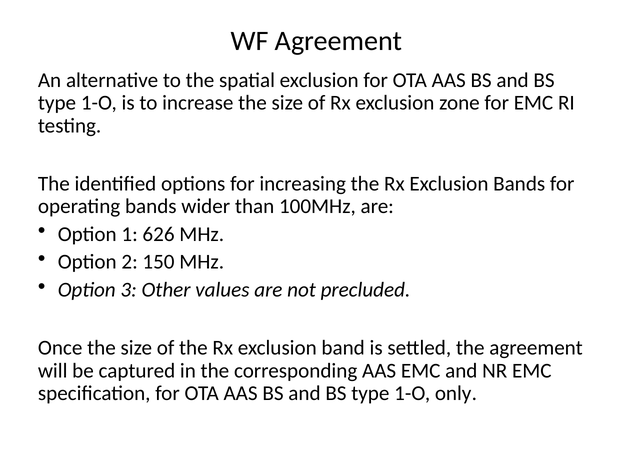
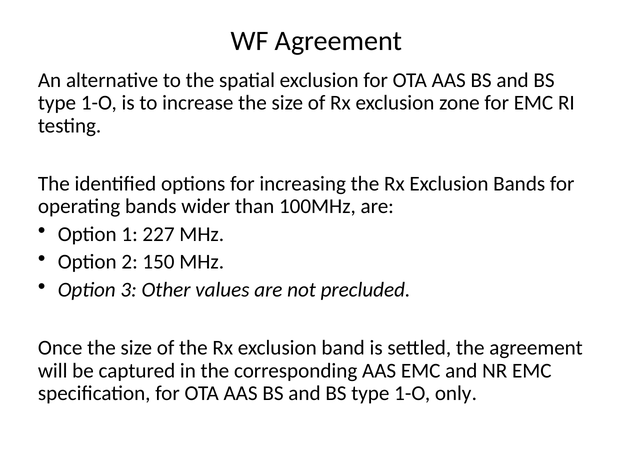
626: 626 -> 227 (159, 235)
